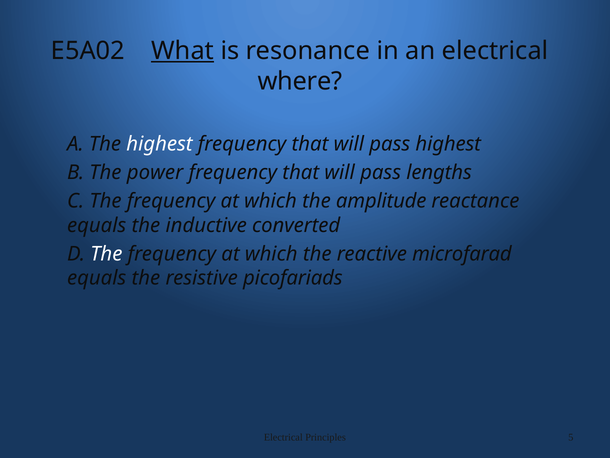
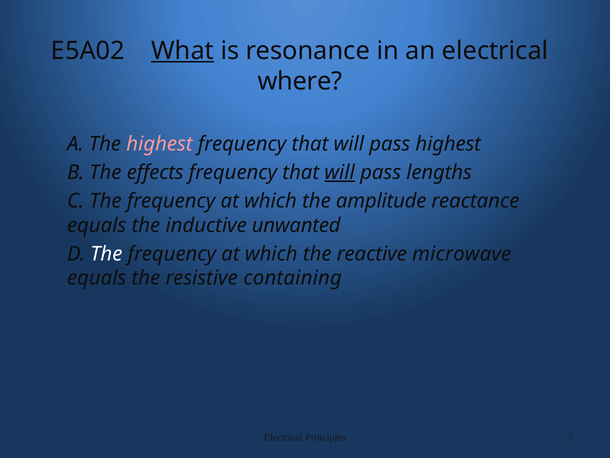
highest colour: white -> pink (159, 144)
power: power -> effects (155, 172)
will underline: none -> present (340, 172)
converted: converted -> unwanted (296, 225)
microfarad: microfarad -> microwave (462, 254)
picofariads: picofariads -> containing (293, 278)
